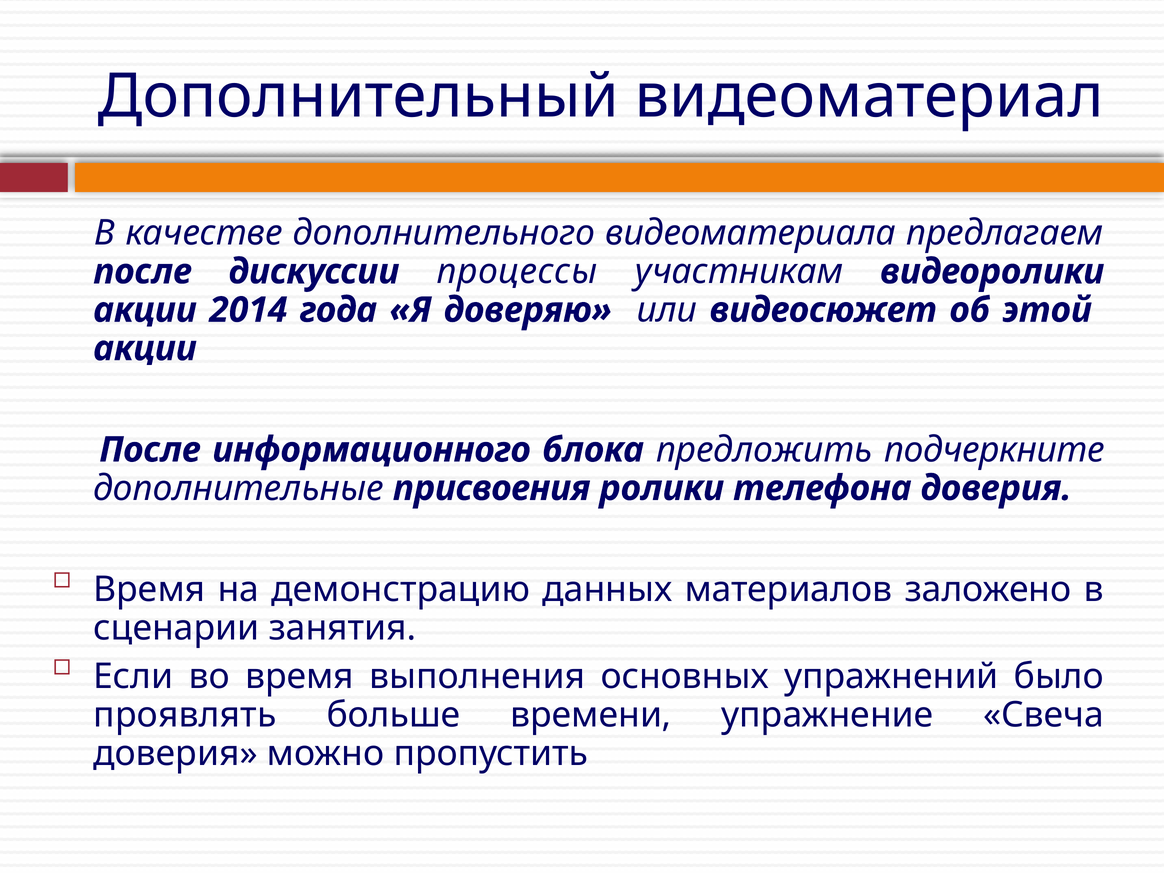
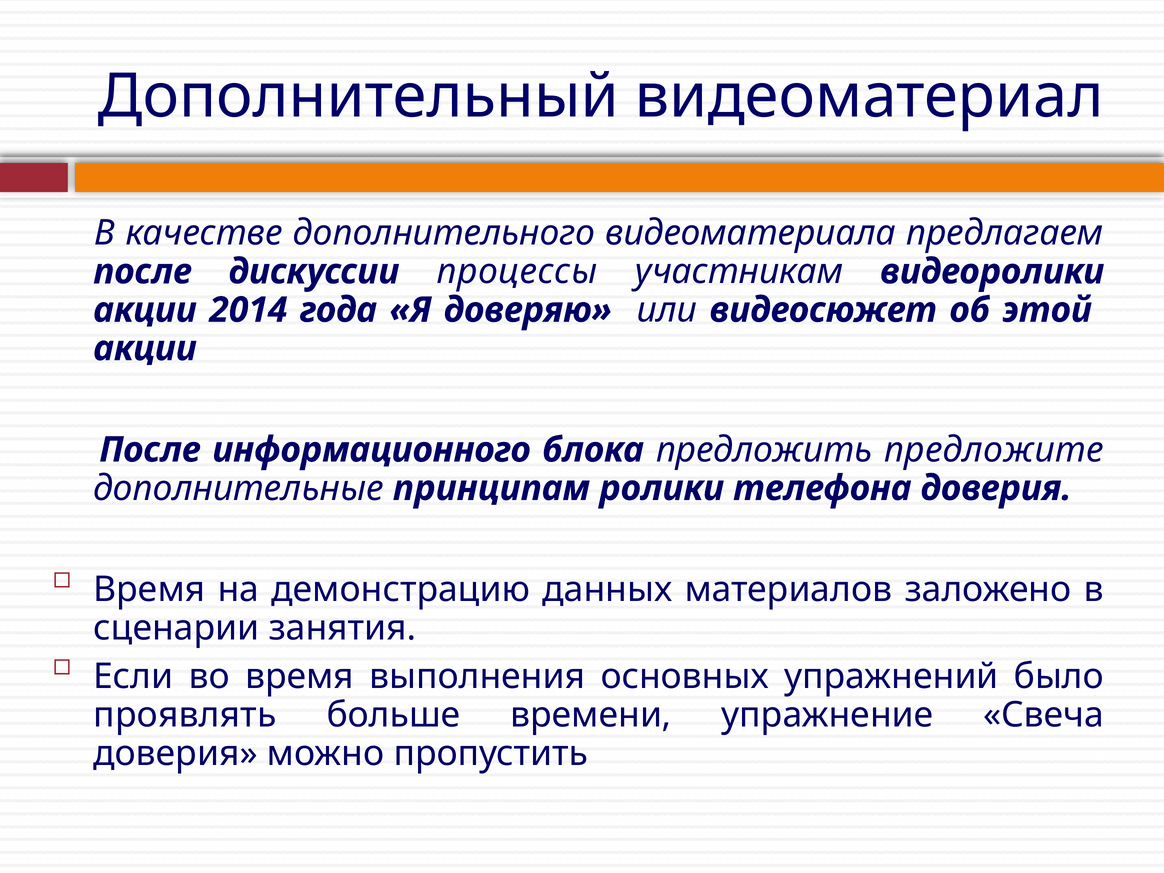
подчеркните: подчеркните -> предложите (994, 450)
присвоения: присвоения -> принципам (491, 488)
